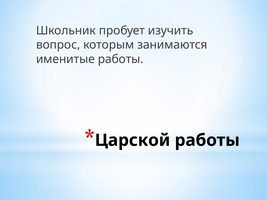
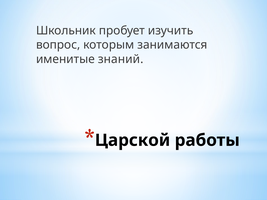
именитые работы: работы -> знаний (121, 59)
